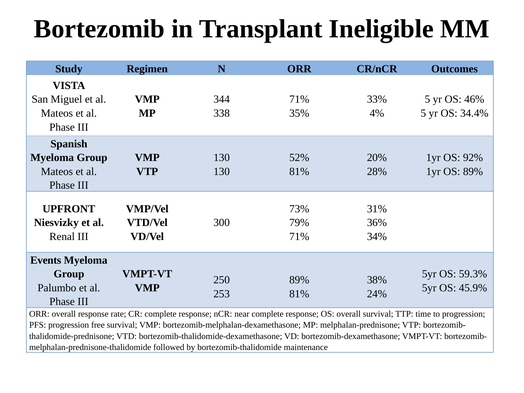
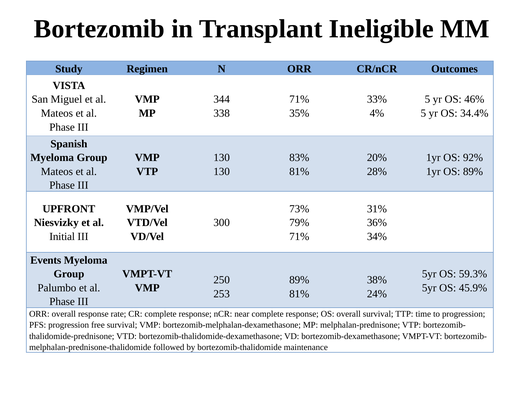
52%: 52% -> 83% (299, 158)
Renal: Renal -> Initial (62, 237)
